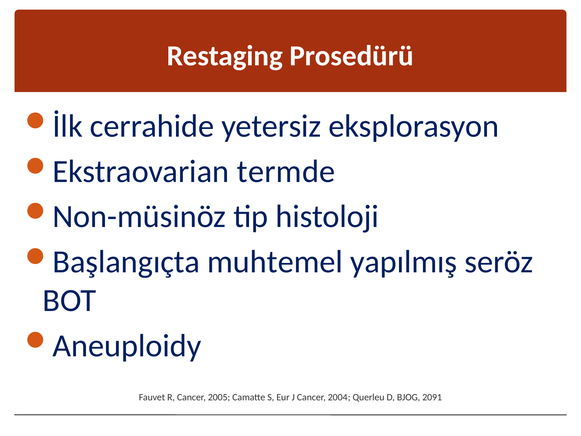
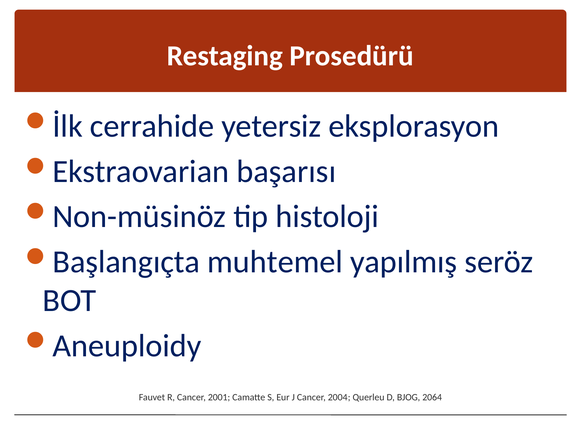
termde: termde -> başarısı (286, 171)
2005: 2005 -> 2001 (219, 397)
2091: 2091 -> 2064 (432, 397)
